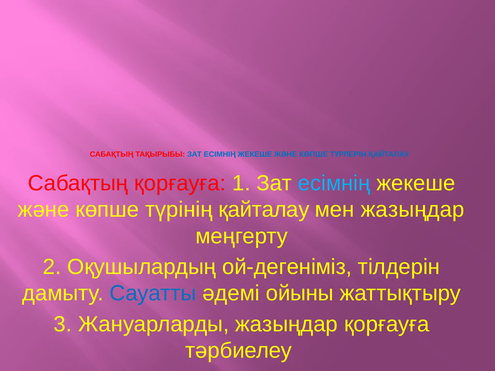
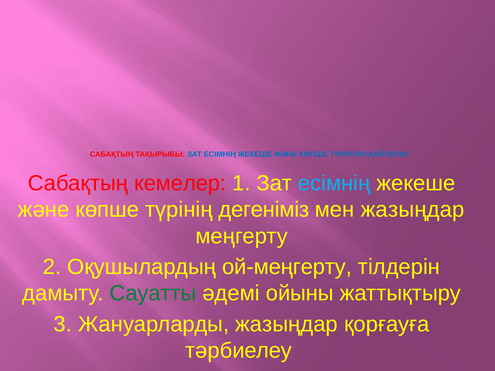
Сабақтың қорғауға: қорғауға -> кемелер (180, 183)
түрінің қайталау: қайталау -> дегеніміз (264, 210)
ой-дегеніміз: ой-дегеніміз -> ой-меңгерту (287, 267)
Сауатты colour: blue -> green (153, 294)
